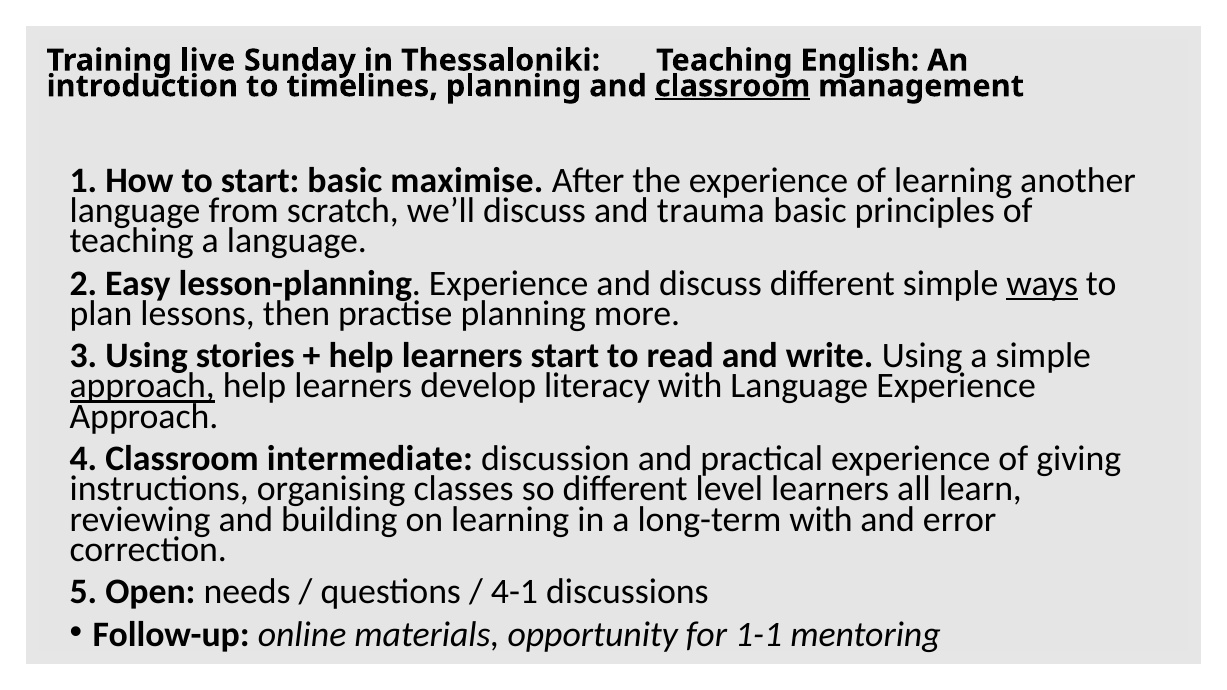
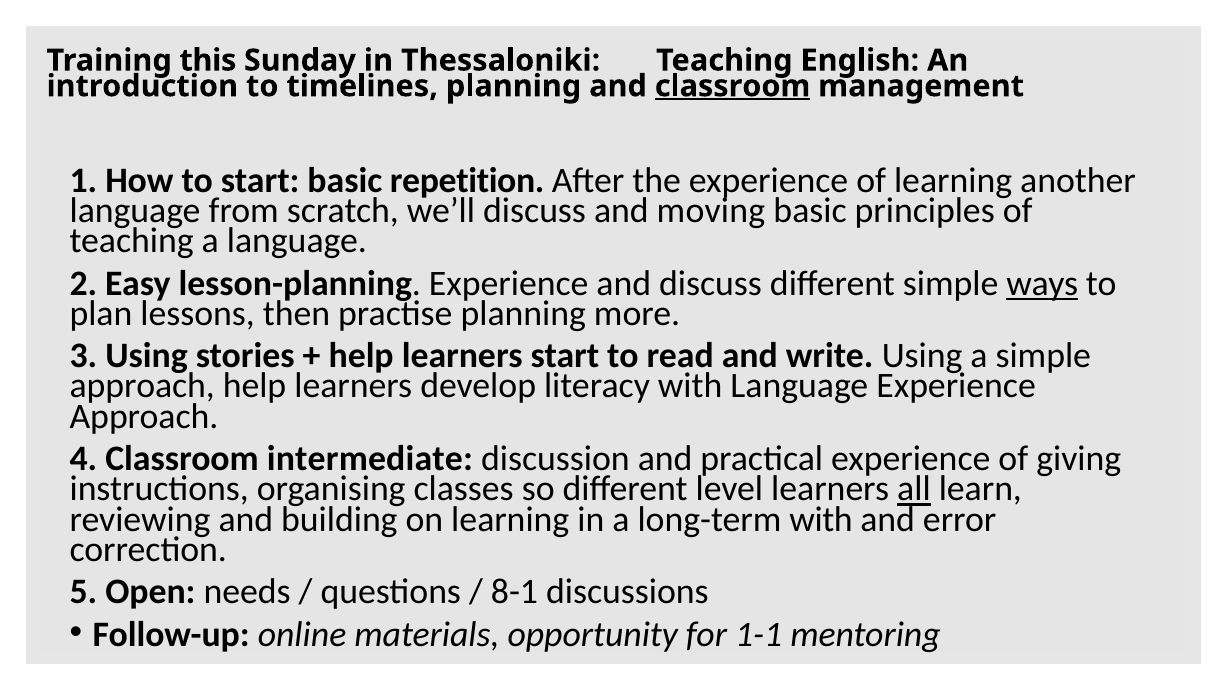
live: live -> this (208, 60)
maximise: maximise -> repetition (467, 180)
trauma: trauma -> moving (711, 210)
approach underline: present -> none (142, 386)
all underline: none -> present (914, 489)
4-1: 4-1 -> 8-1 (515, 592)
